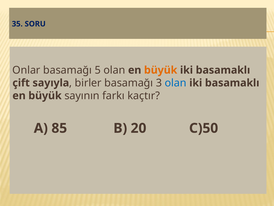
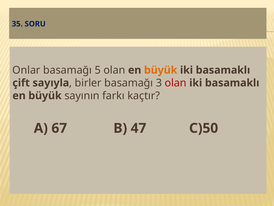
olan colour: blue -> red (176, 83)
85: 85 -> 67 (59, 128)
20: 20 -> 47 (139, 128)
